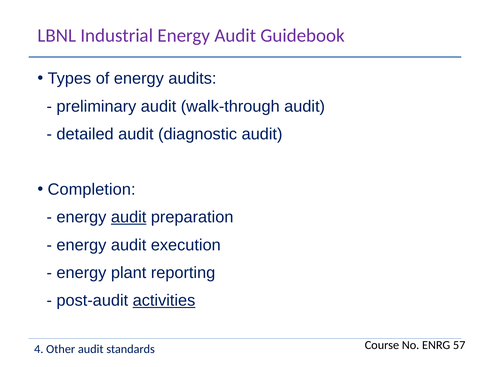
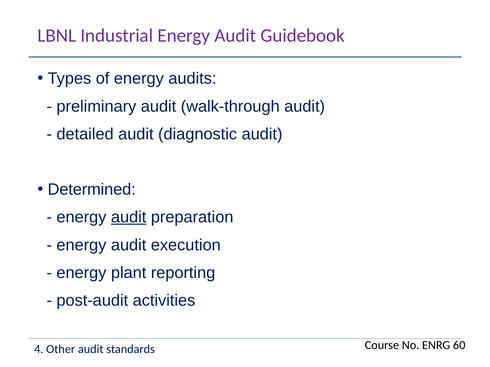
Completion: Completion -> Determined (92, 190)
activities underline: present -> none (164, 301)
57: 57 -> 60 (459, 345)
